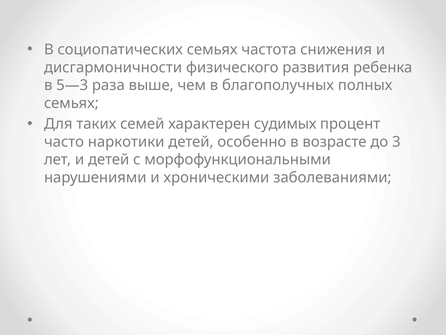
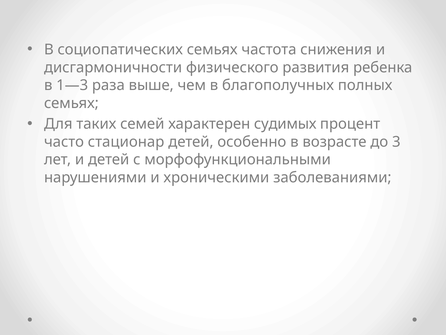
5—3: 5—3 -> 1—3 (72, 85)
наркотики: наркотики -> стационар (126, 142)
